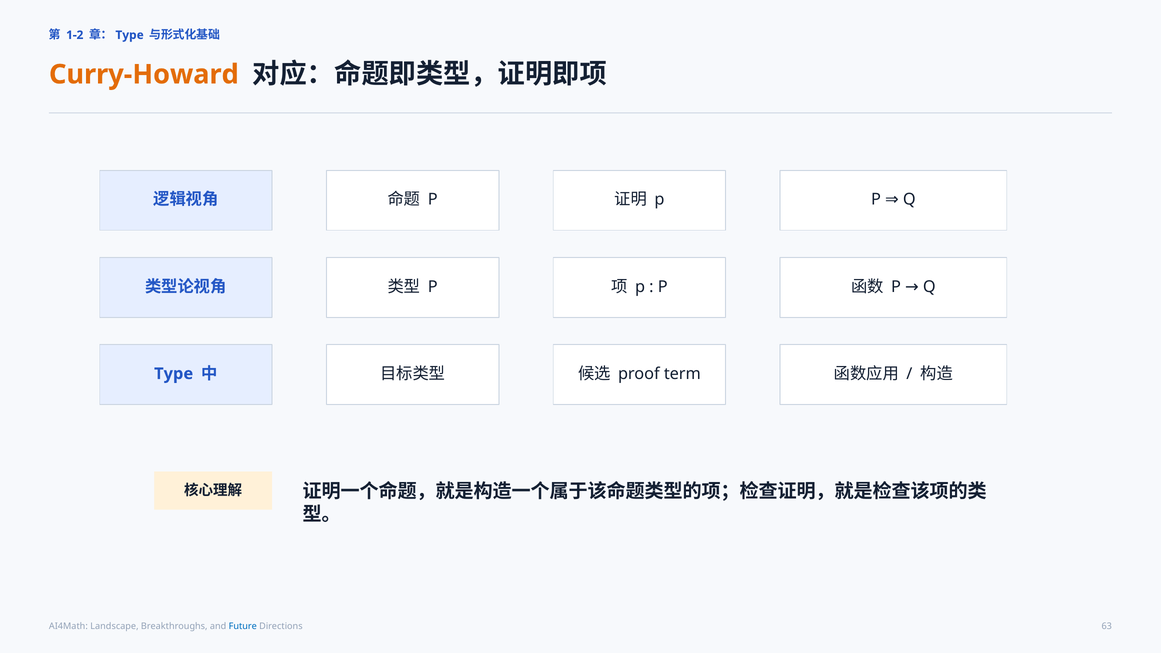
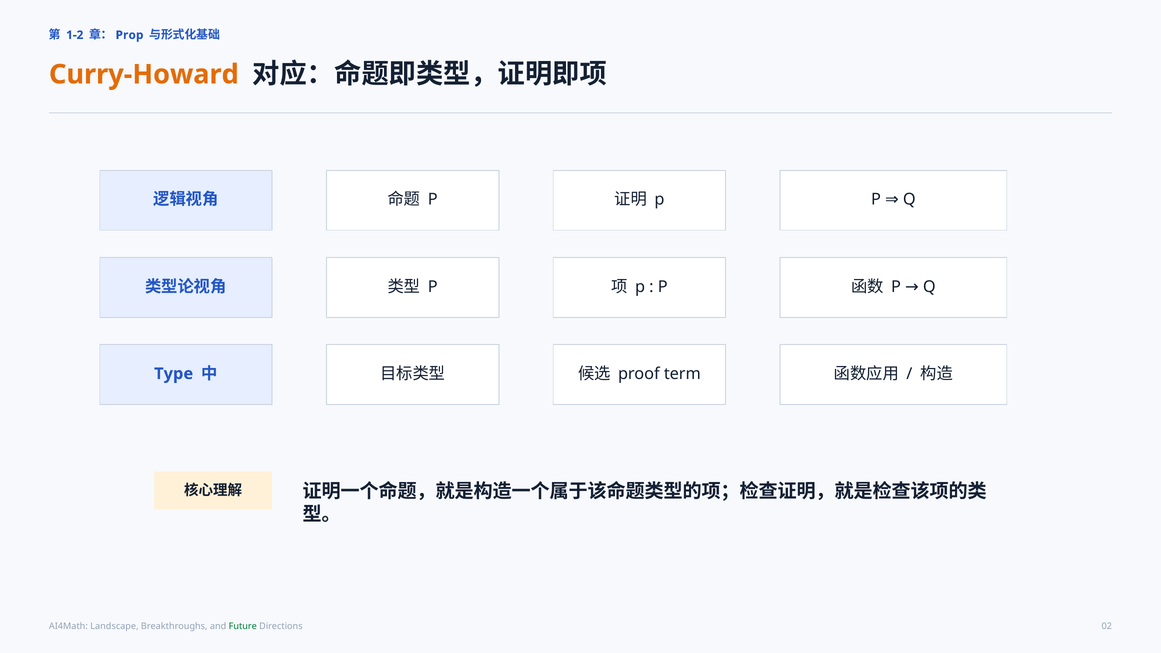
Type: Type -> Prop (130, 35)
Future colour: blue -> green (243, 626)
63: 63 -> 02 (1107, 626)
